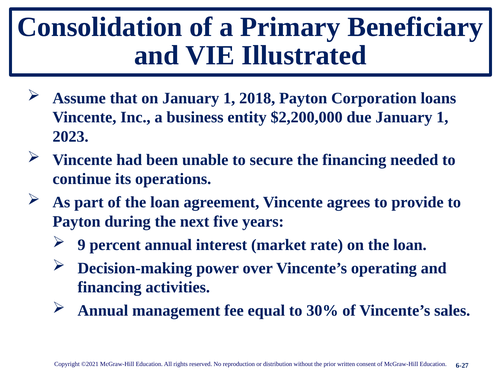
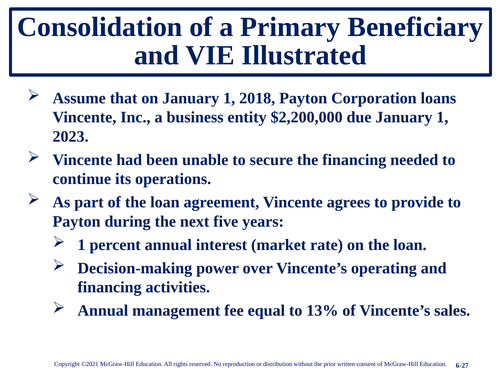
9: 9 -> 1 (82, 245)
30%: 30% -> 13% (322, 311)
